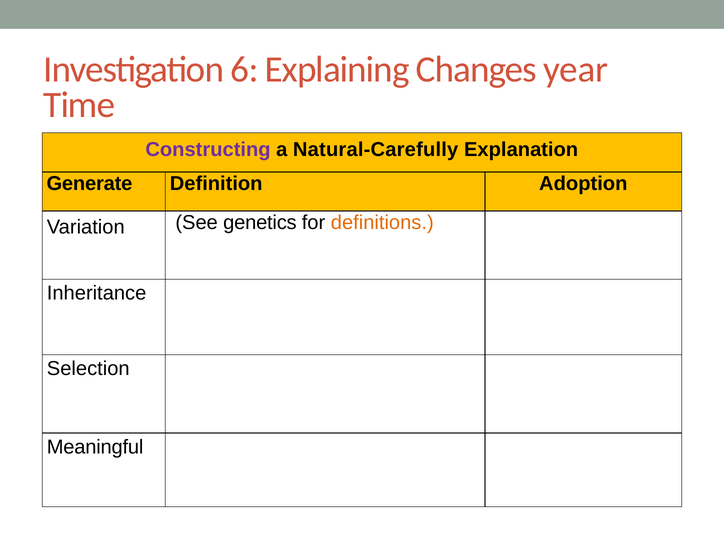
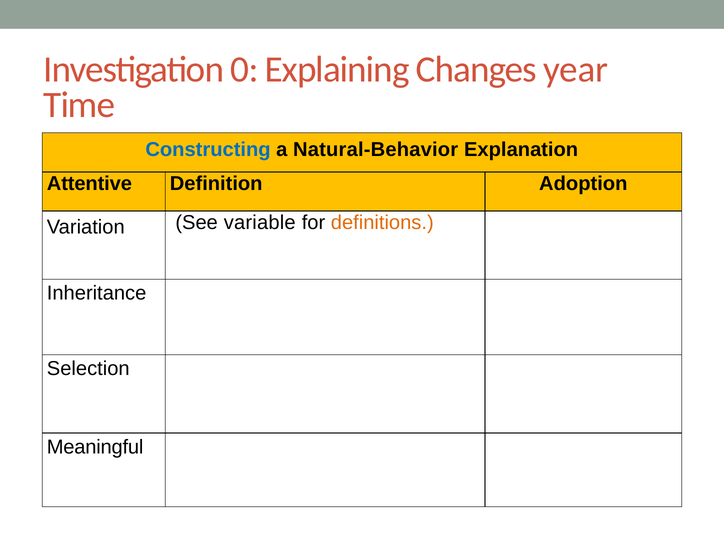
6: 6 -> 0 (245, 69)
Constructing colour: purple -> blue (208, 150)
Natural-Carefully: Natural-Carefully -> Natural-Behavior (376, 150)
Generate: Generate -> Attentive (89, 183)
genetics: genetics -> variable (260, 223)
